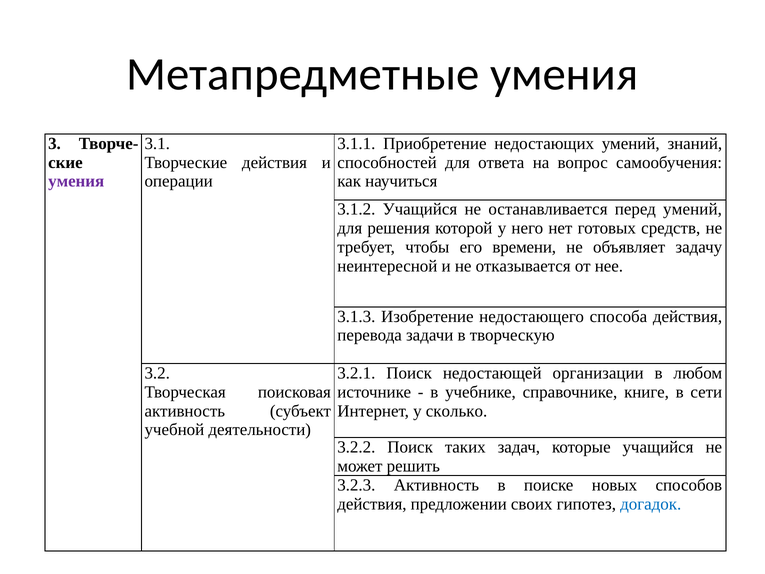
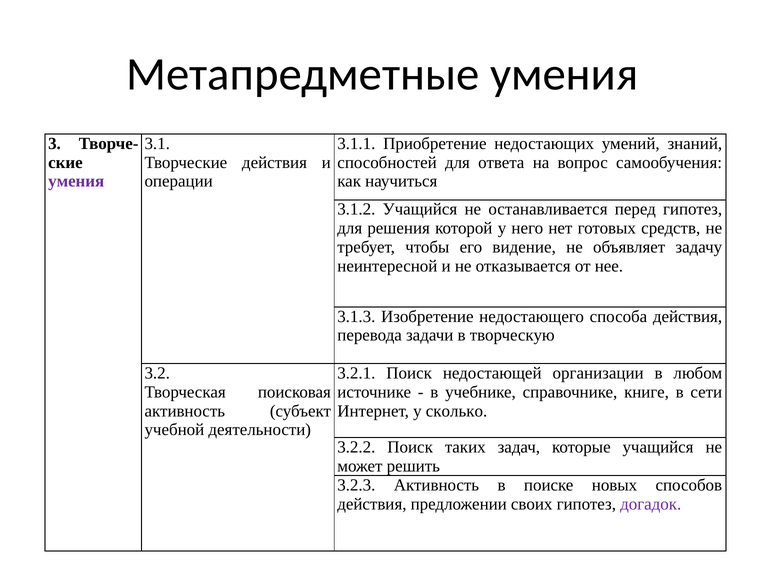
перед умений: умений -> гипотез (693, 209)
времени: времени -> видение (524, 247)
догадок colour: blue -> purple (651, 504)
